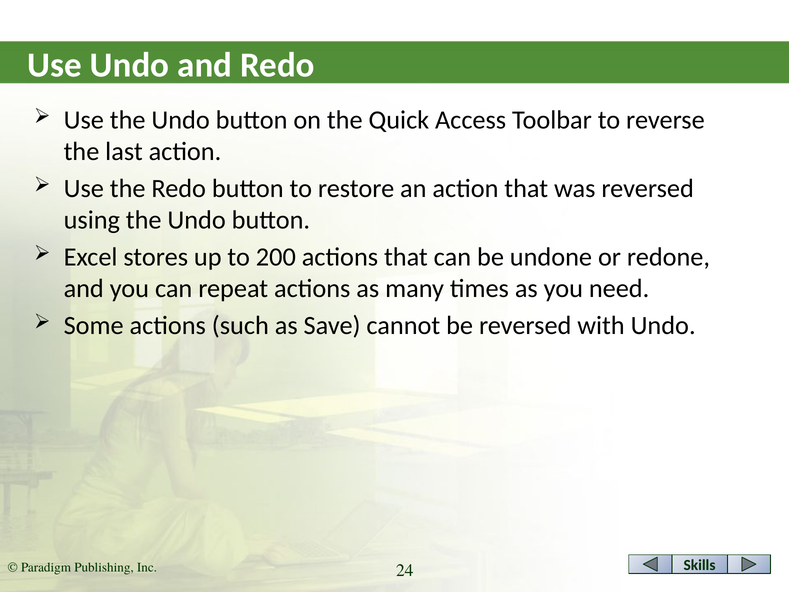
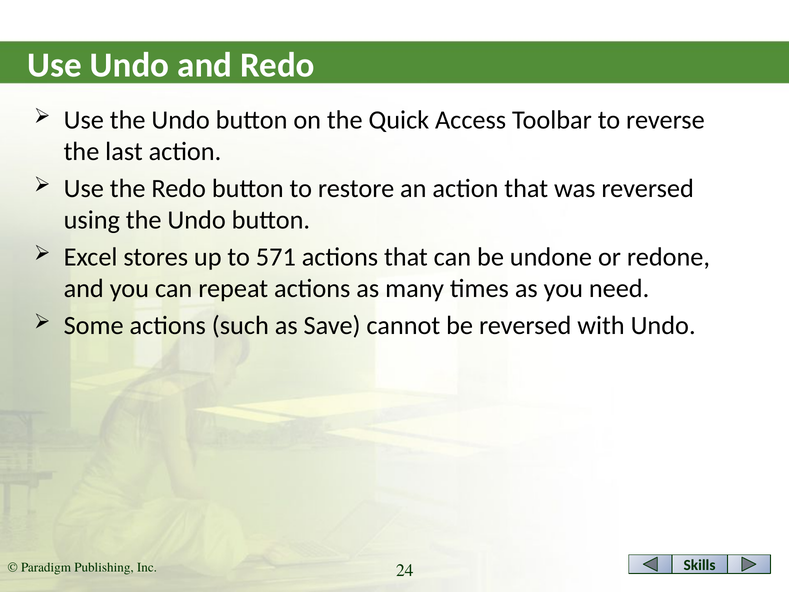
200: 200 -> 571 (276, 257)
